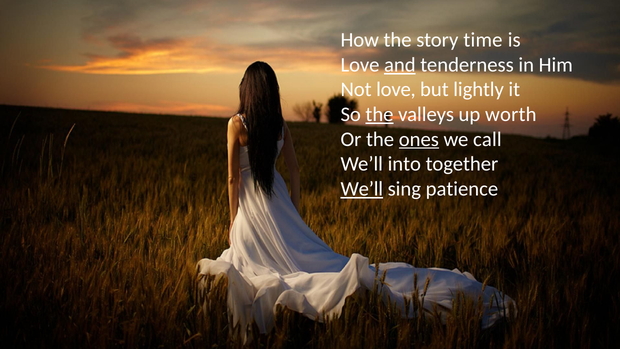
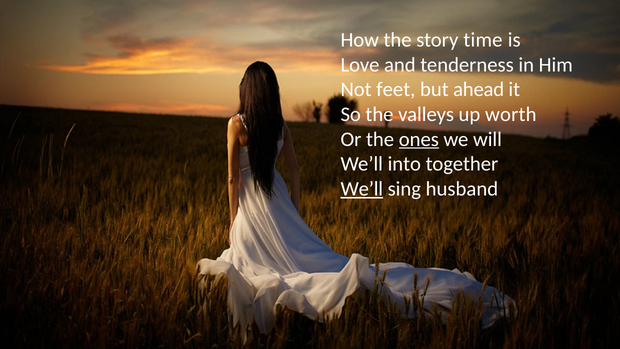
and underline: present -> none (400, 65)
Not love: love -> feet (396, 89)
lightly: lightly -> ahead (479, 89)
the underline: present -> none (380, 114)
call: call -> will (487, 139)
patience: patience -> husband (462, 189)
